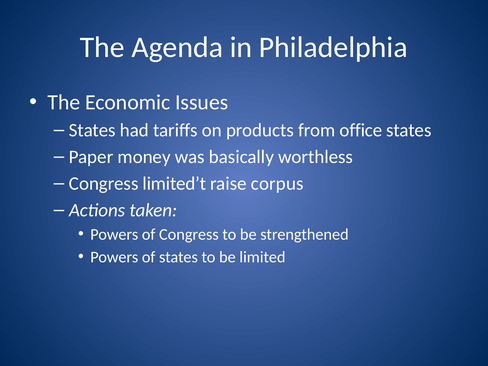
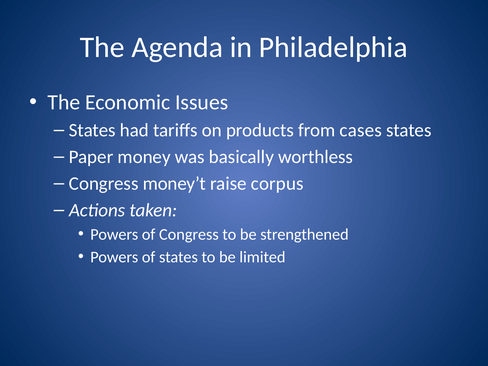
office: office -> cases (361, 130)
limited’t: limited’t -> money’t (174, 184)
